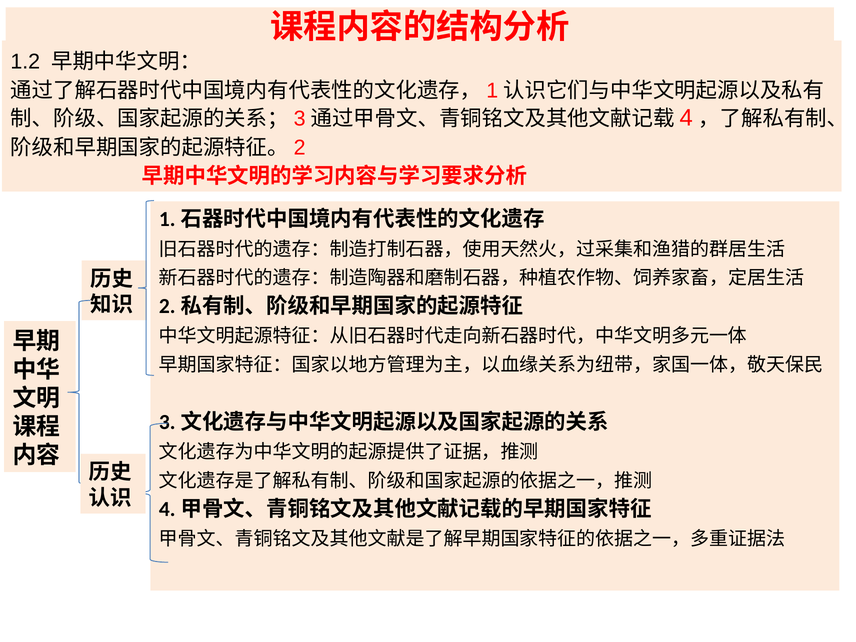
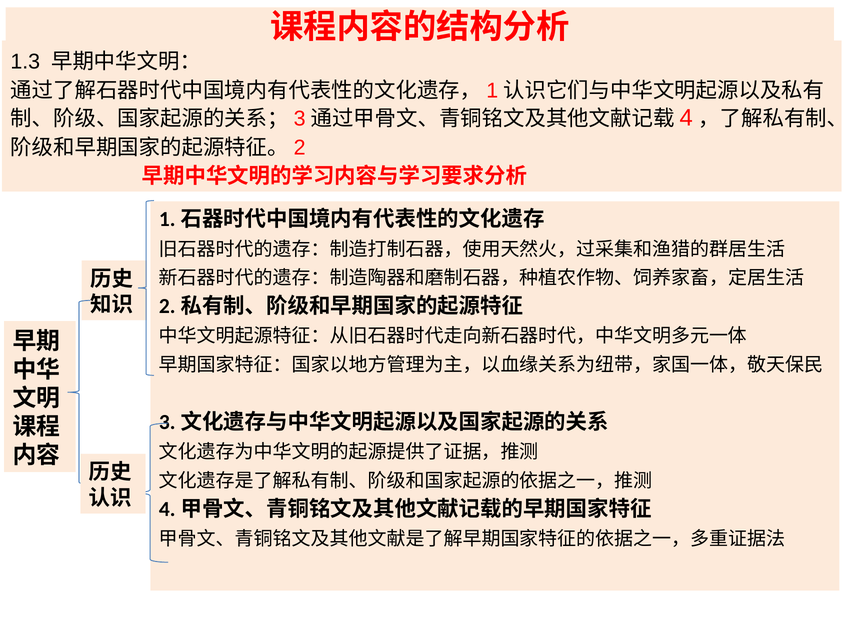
1.2: 1.2 -> 1.3 (25, 62)
